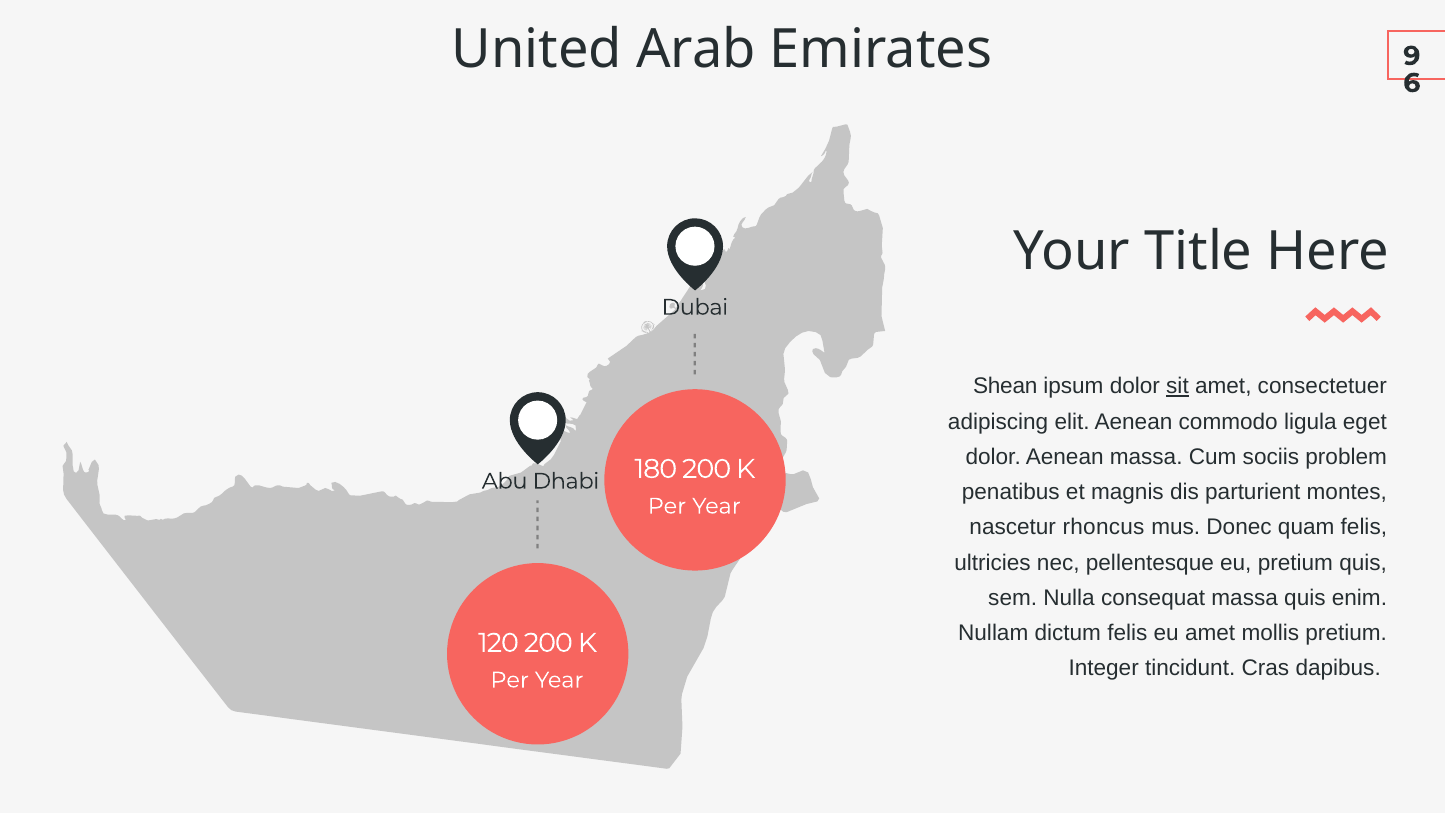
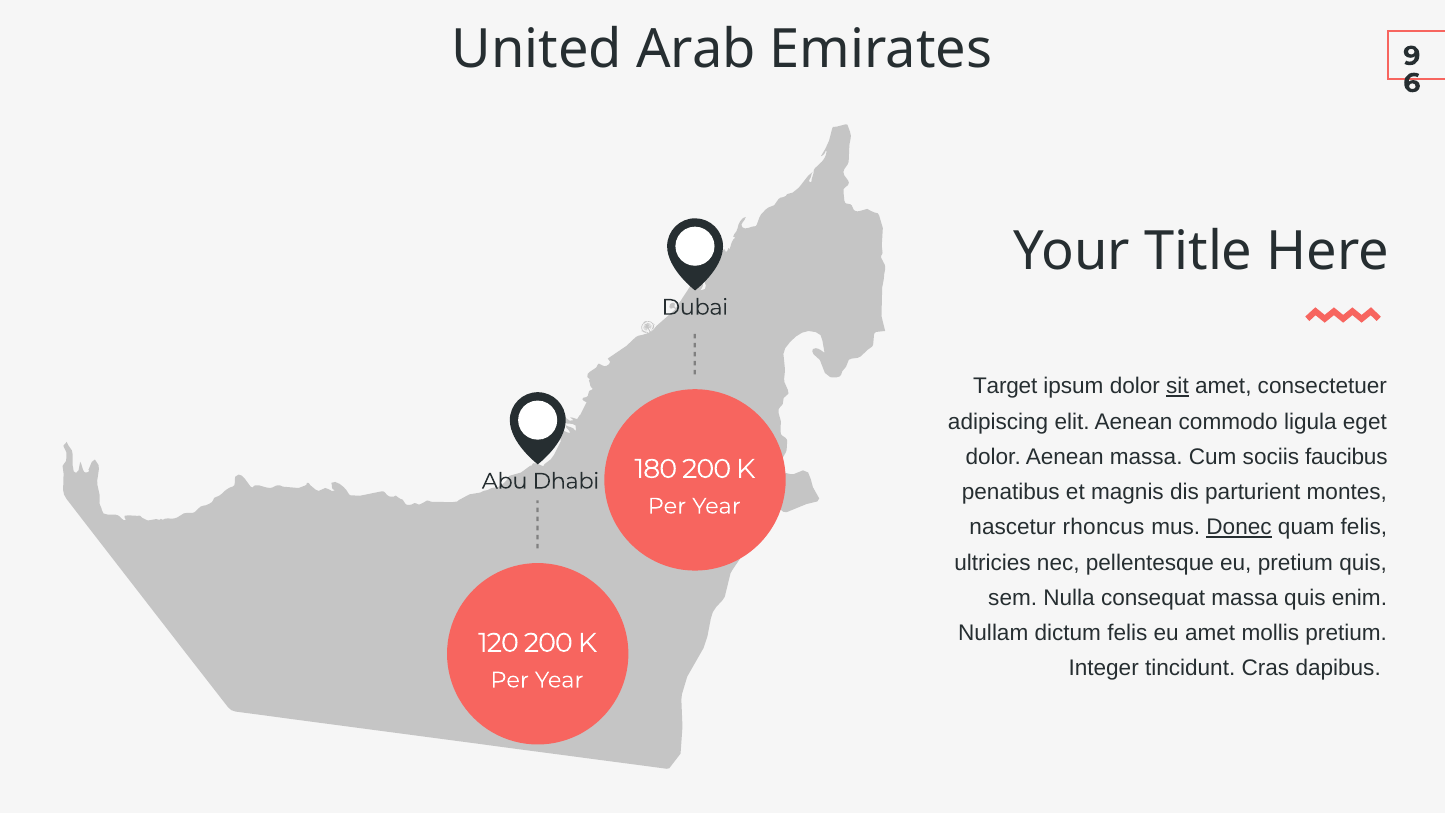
Shean: Shean -> Target (1005, 386)
problem: problem -> faucibus (1346, 457)
Donec underline: none -> present (1239, 527)
